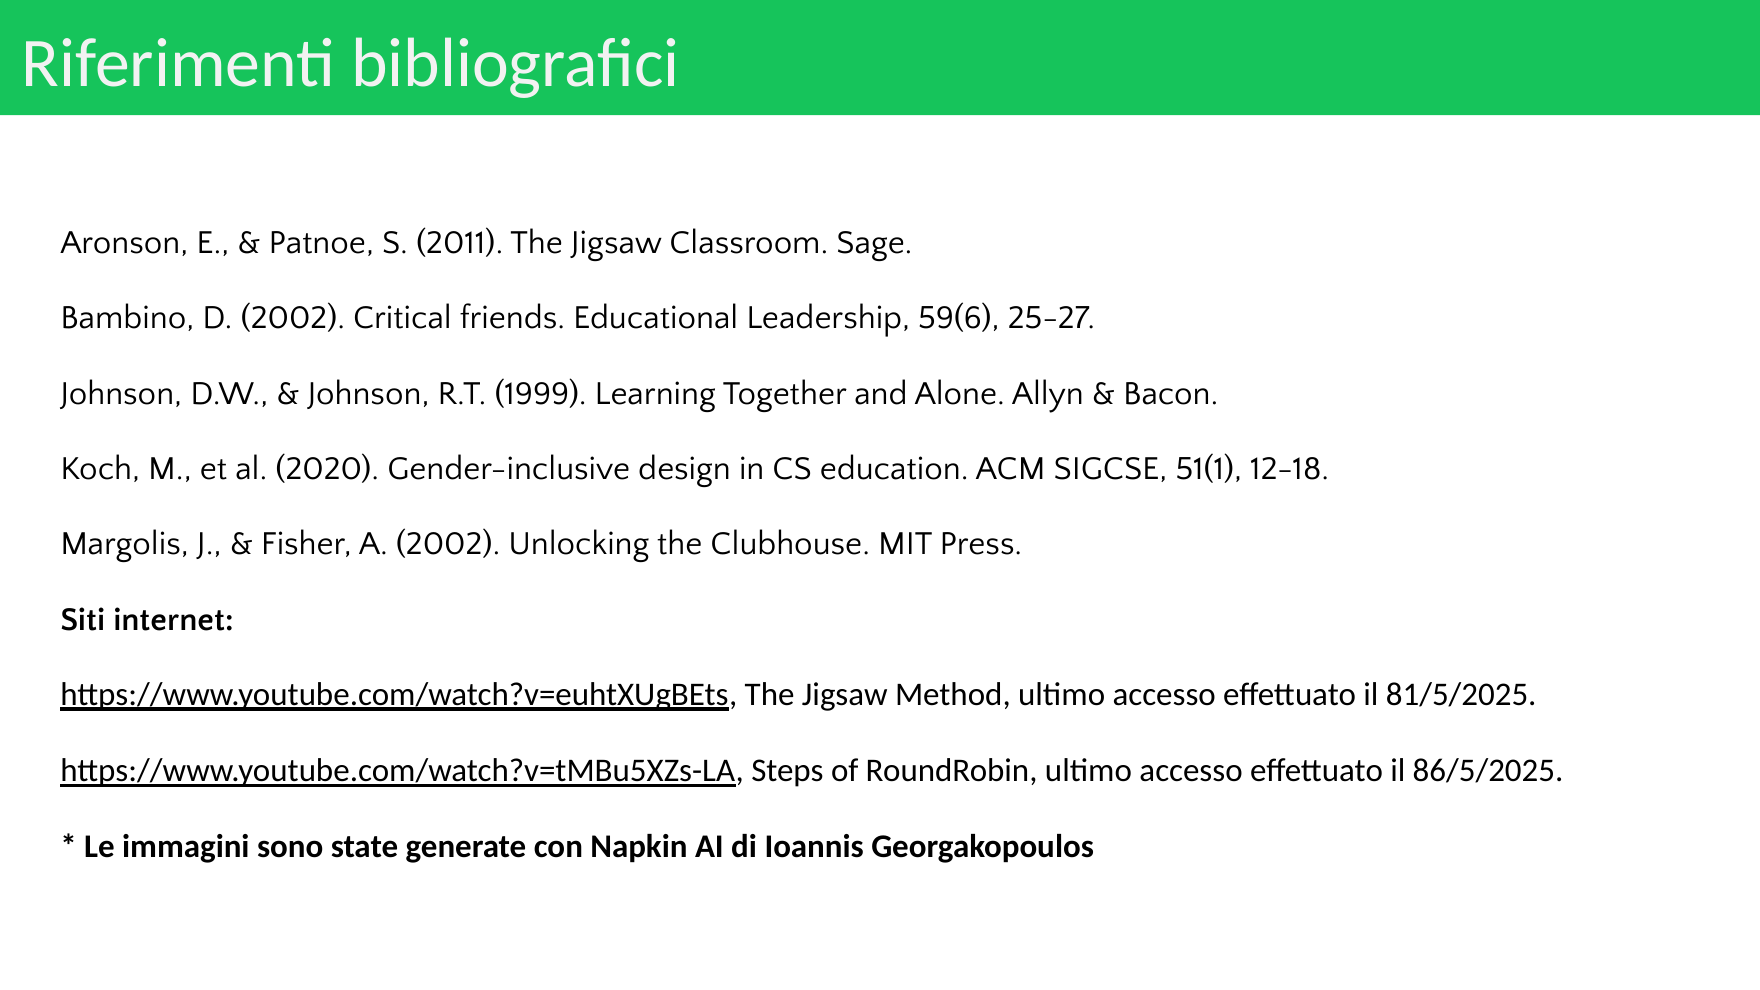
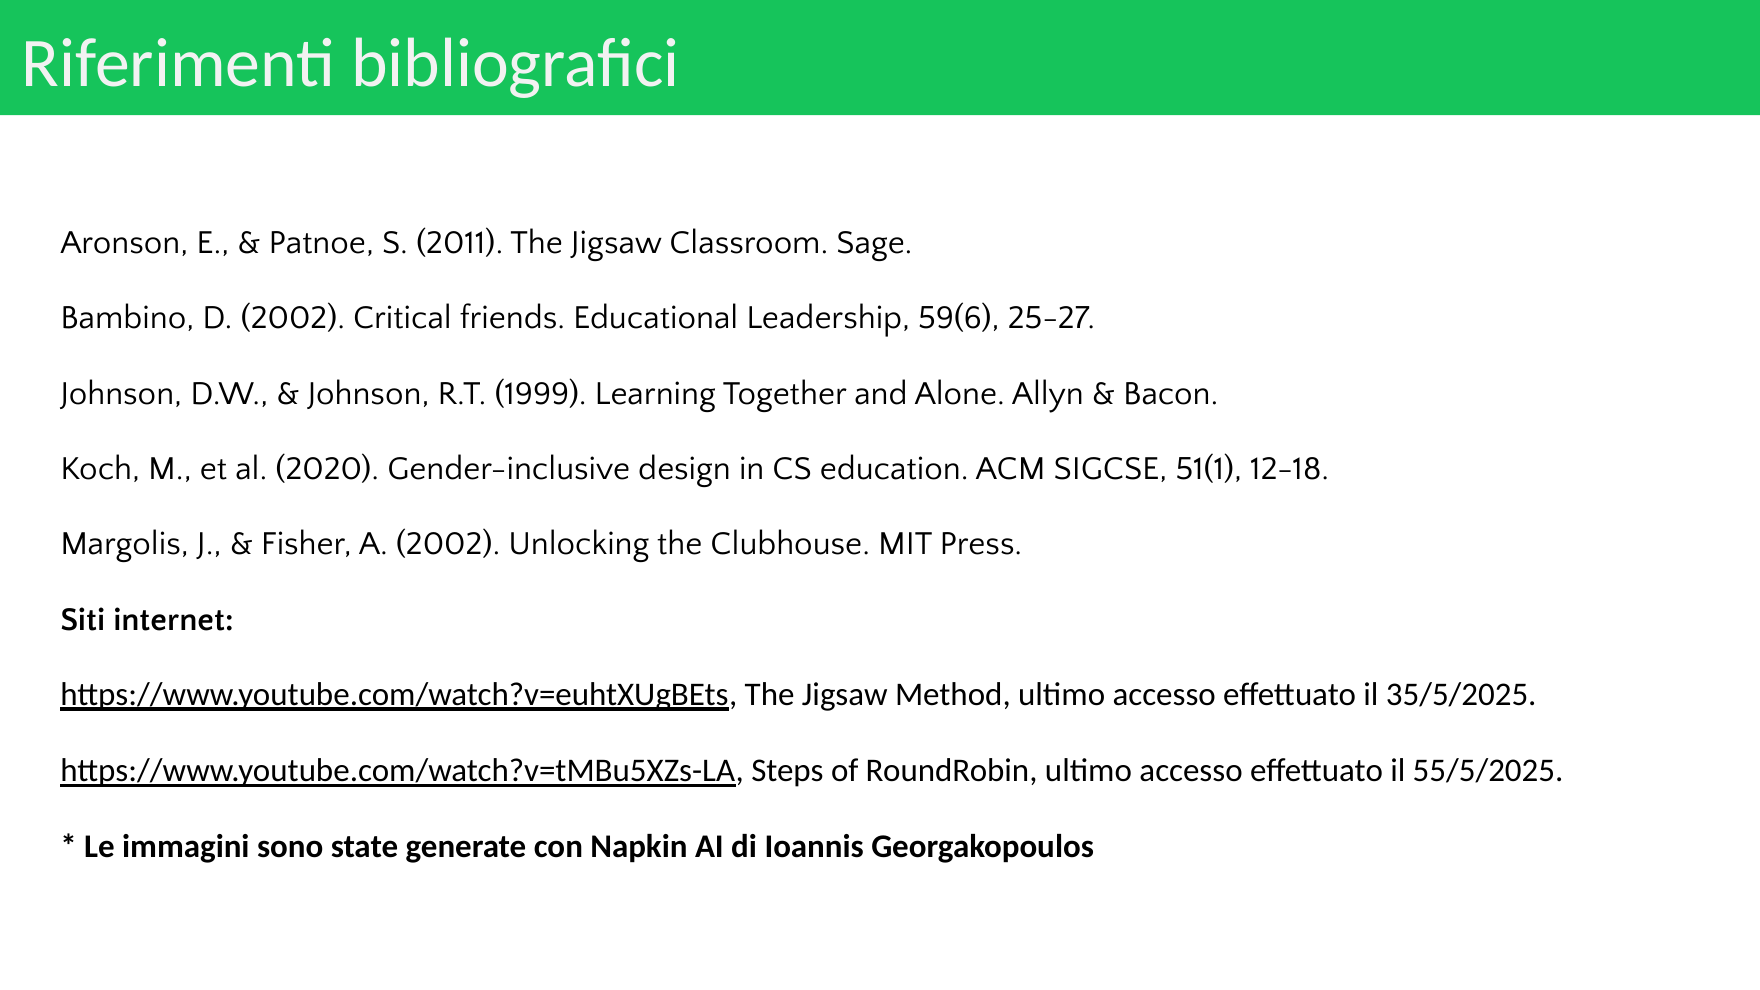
81/5/2025: 81/5/2025 -> 35/5/2025 (1461, 695)
86/5/2025: 86/5/2025 -> 55/5/2025 (1488, 771)
